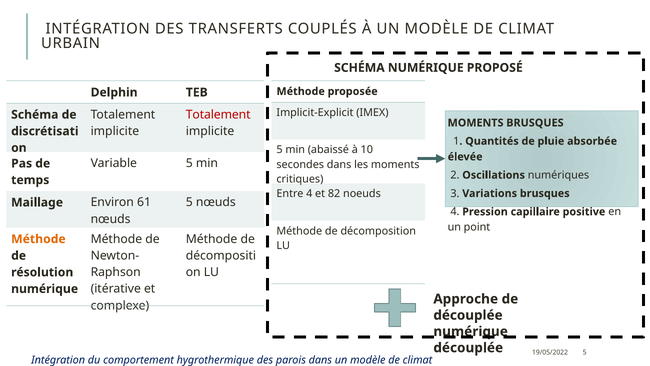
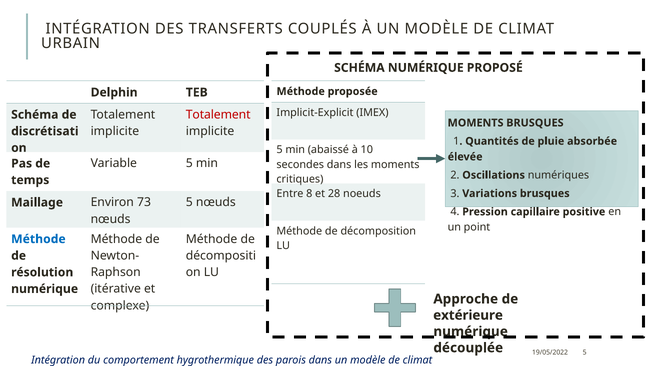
Entre 4: 4 -> 8 (309, 194)
82: 82 -> 28 (334, 194)
61: 61 -> 73 (144, 202)
Méthode colour: orange -> blue (38, 239)
découplée: découplée -> extérieure (468, 315)
